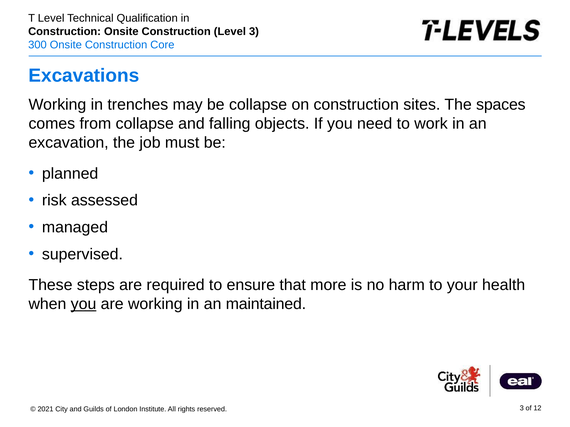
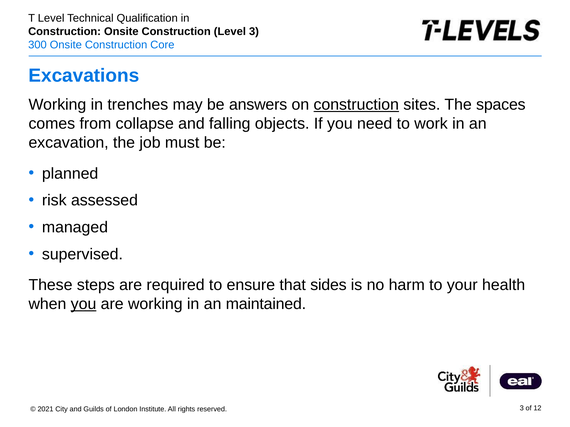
be collapse: collapse -> answers (258, 105)
construction underline: none -> present (356, 105)
more: more -> sides (328, 285)
